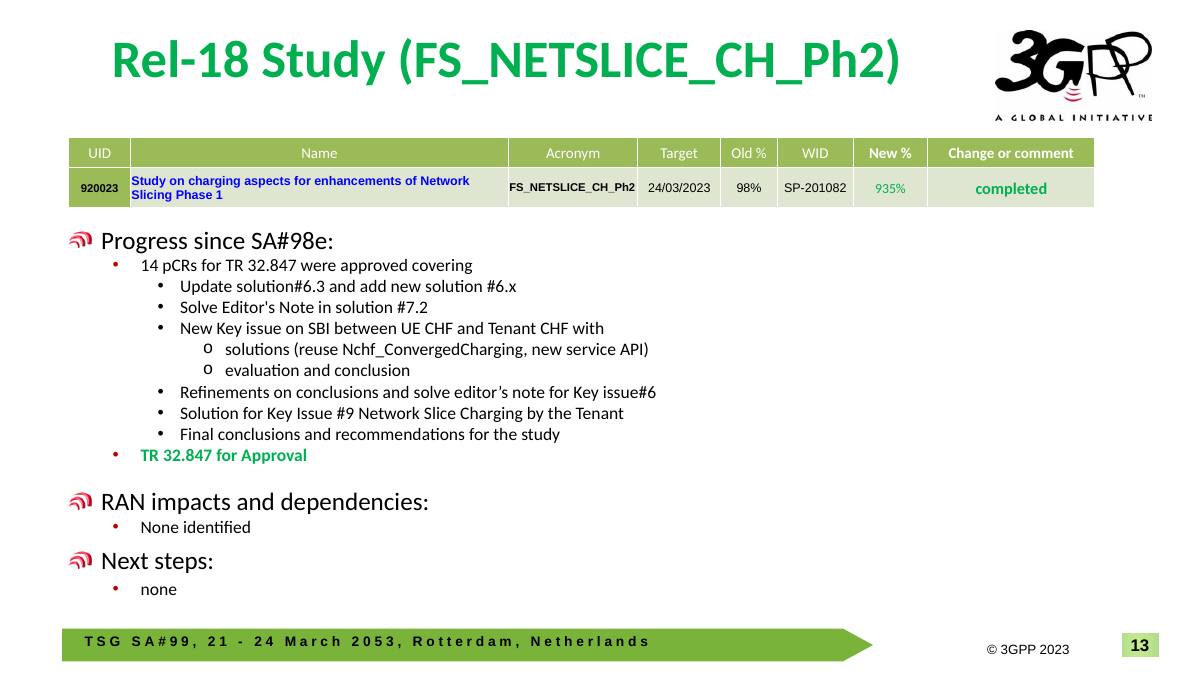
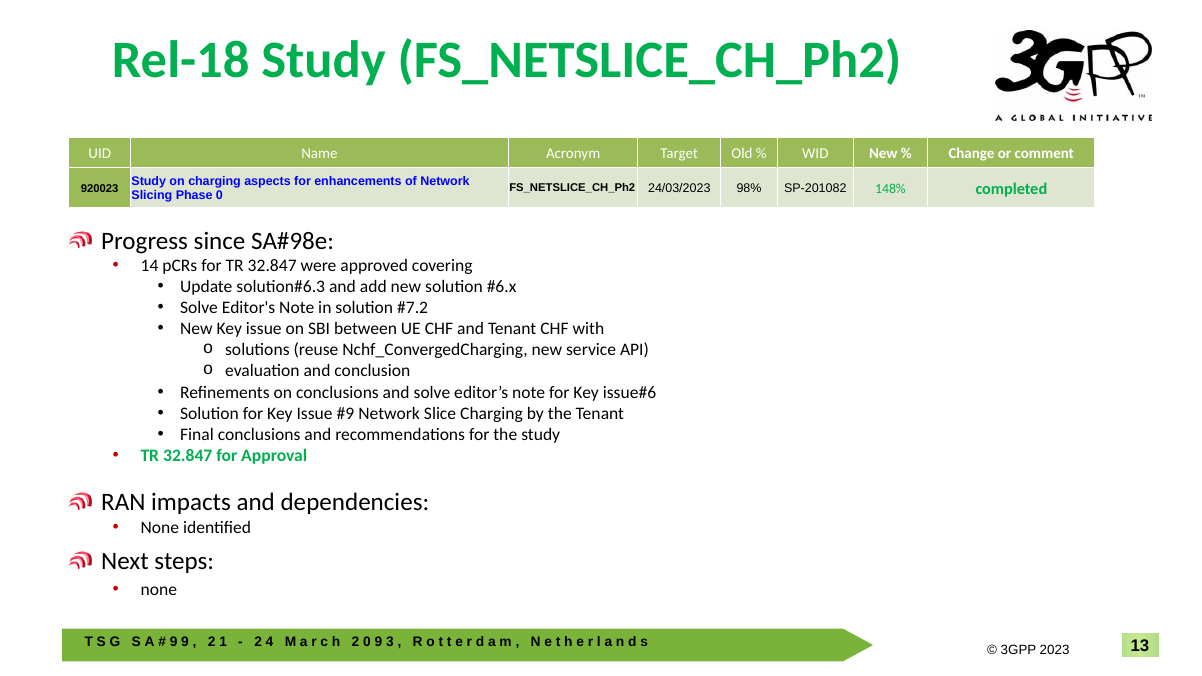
935%: 935% -> 148% (890, 189)
Phase 1: 1 -> 0 (219, 195)
5: 5 -> 9 (378, 642)
